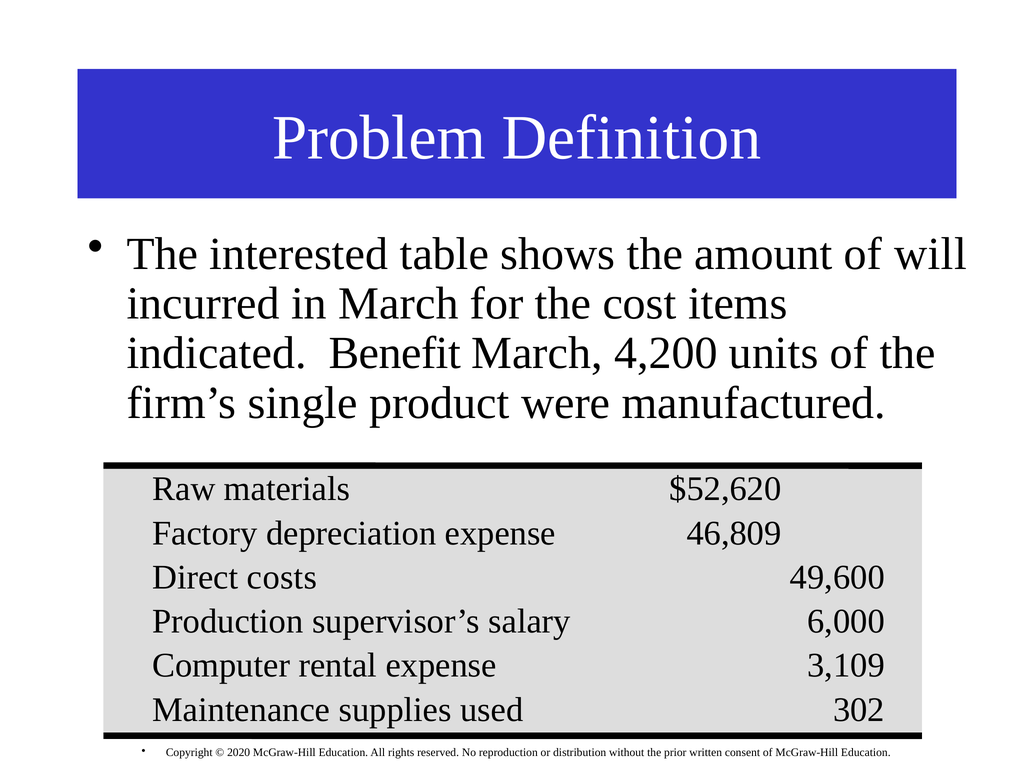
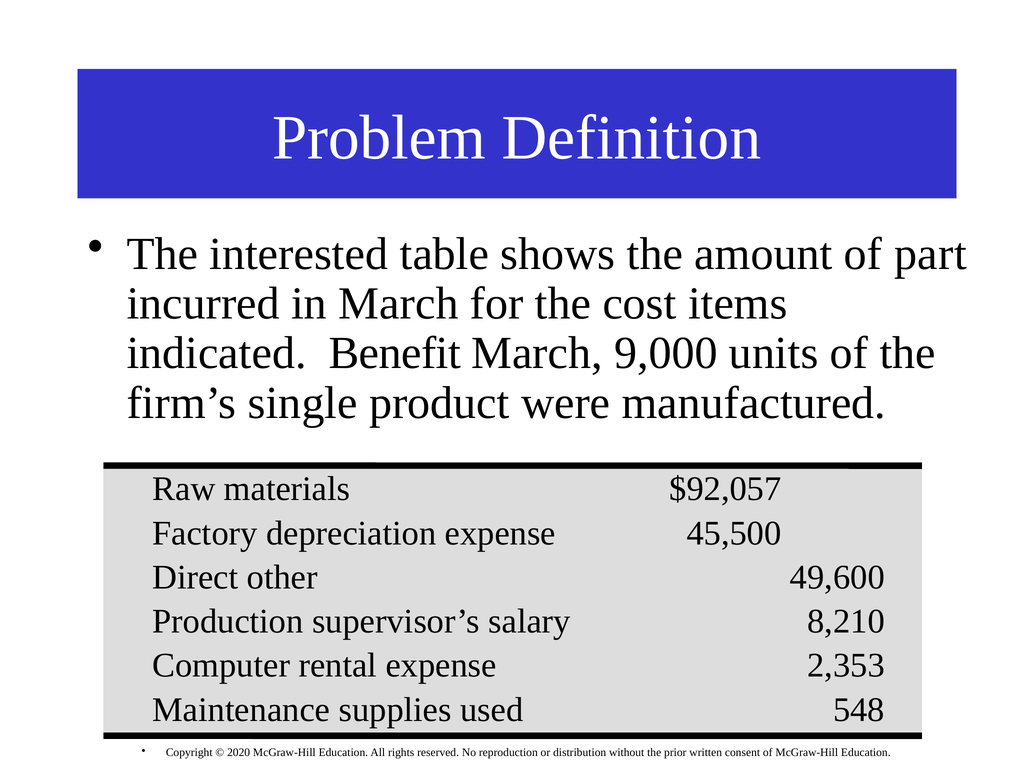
will: will -> part (930, 254)
4,200: 4,200 -> 9,000 (666, 353)
$52,620: $52,620 -> $92,057 (725, 489)
46,809: 46,809 -> 45,500 (734, 533)
costs: costs -> other (282, 577)
6,000: 6,000 -> 8,210 (846, 621)
3,109: 3,109 -> 2,353 (846, 665)
302: 302 -> 548 (859, 709)
